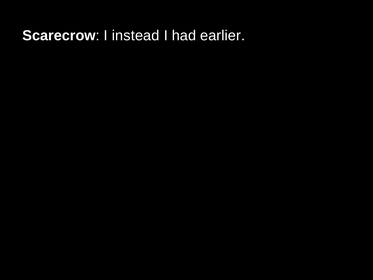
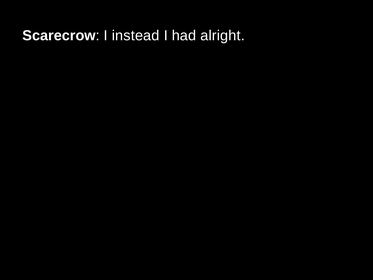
earlier: earlier -> alright (223, 36)
